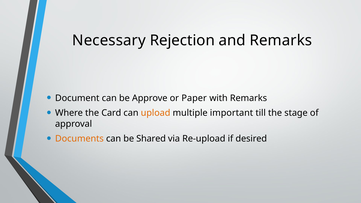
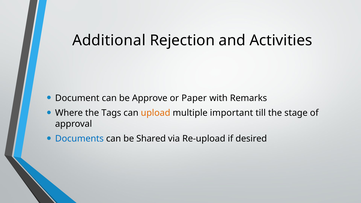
Necessary: Necessary -> Additional (109, 40)
and Remarks: Remarks -> Activities (281, 40)
Card: Card -> Tags (111, 113)
Documents colour: orange -> blue (79, 139)
